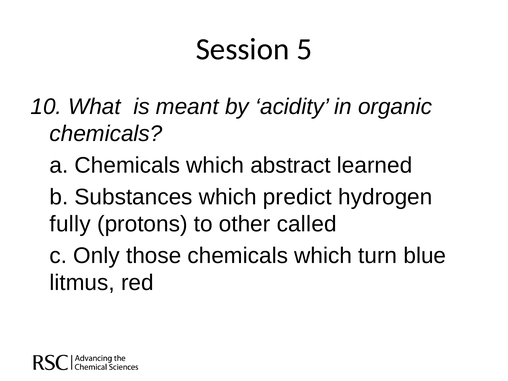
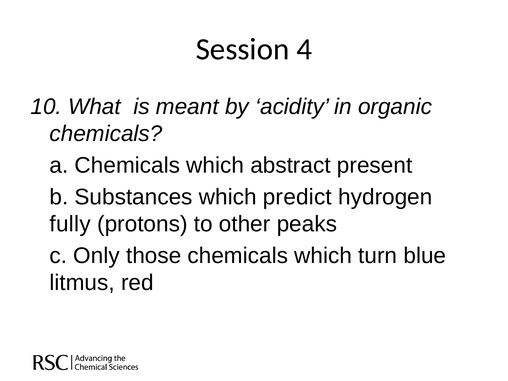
5: 5 -> 4 (304, 49)
learned: learned -> present (375, 165)
called: called -> peaks (307, 224)
